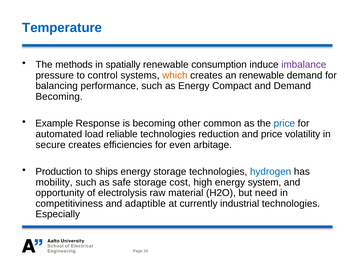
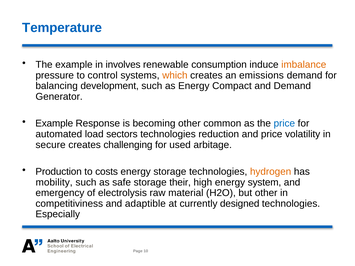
The methods: methods -> example (74, 65)
spatially: spatially -> involves (123, 65)
imbalance colour: purple -> orange (304, 65)
an renewable: renewable -> emissions (261, 75)
performance: performance -> development (110, 86)
Becoming: Becoming -> Generator (59, 97)
reliable: reliable -> sectors (122, 134)
efficiencies: efficiencies -> challenging (128, 145)
even: even -> used (180, 145)
ships: ships -> costs (107, 172)
hydrogen colour: blue -> orange (271, 172)
cost: cost -> their (180, 182)
opportunity: opportunity -> emergency (60, 193)
but need: need -> other (266, 193)
industrial: industrial -> designed (240, 204)
